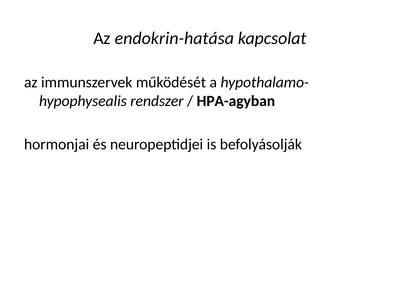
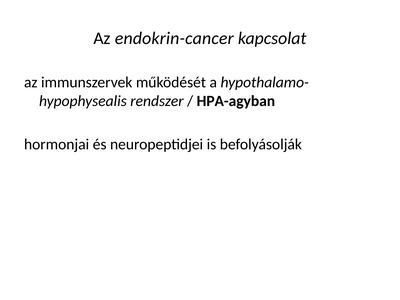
endokrin-hatása: endokrin-hatása -> endokrin-cancer (174, 38)
